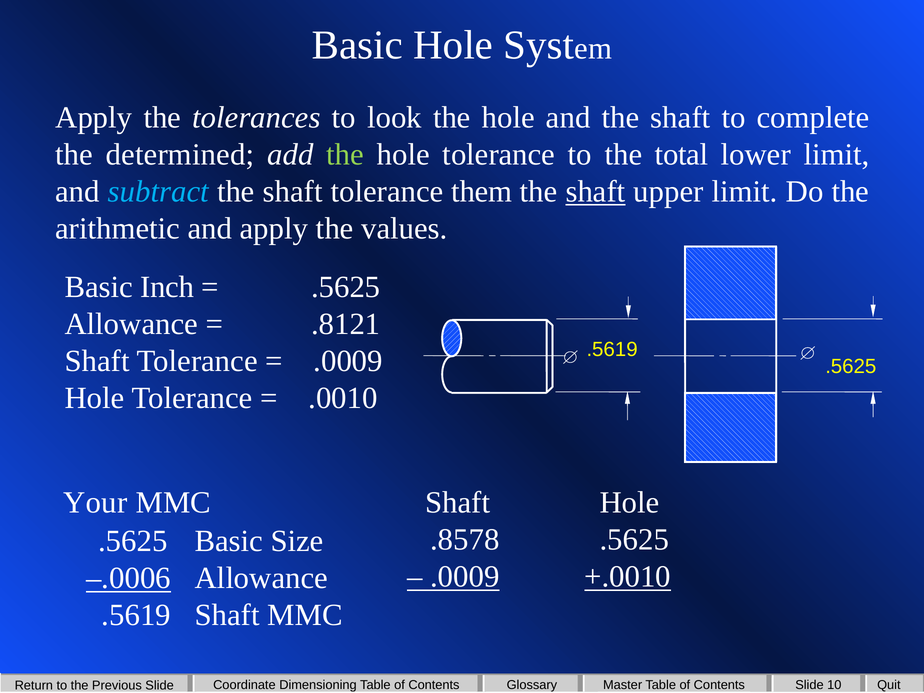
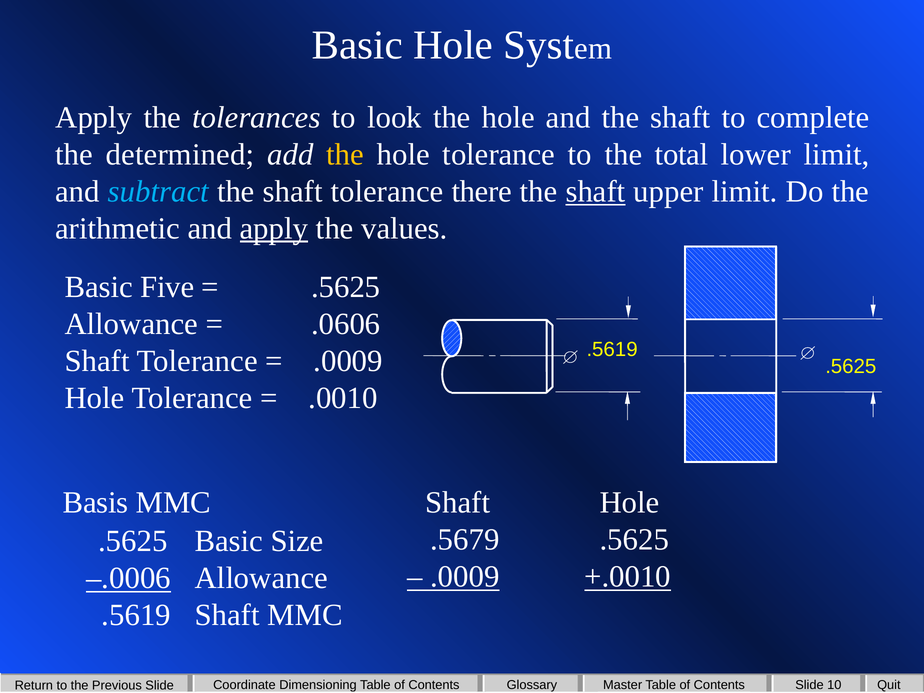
the colour: light green -> yellow (345, 154)
them: them -> there (482, 191)
apply underline: none -> present (274, 228)
Inch: Inch -> Five (167, 287)
.8121: .8121 -> .0606 (346, 324)
Your: Your -> Basis (96, 503)
.8578: .8578 -> .5679 (465, 540)
